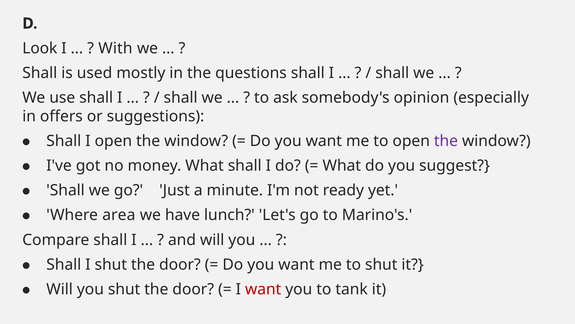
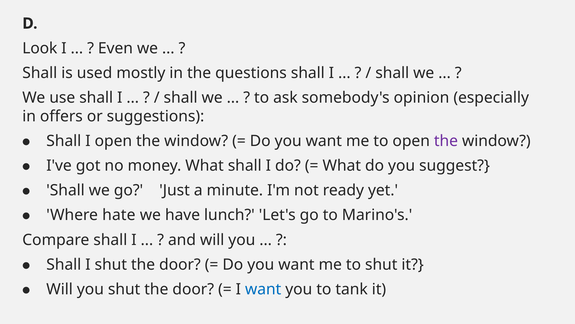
With: With -> Even (115, 48)
area: area -> hate (119, 215)
want colour: red -> blue (263, 289)
